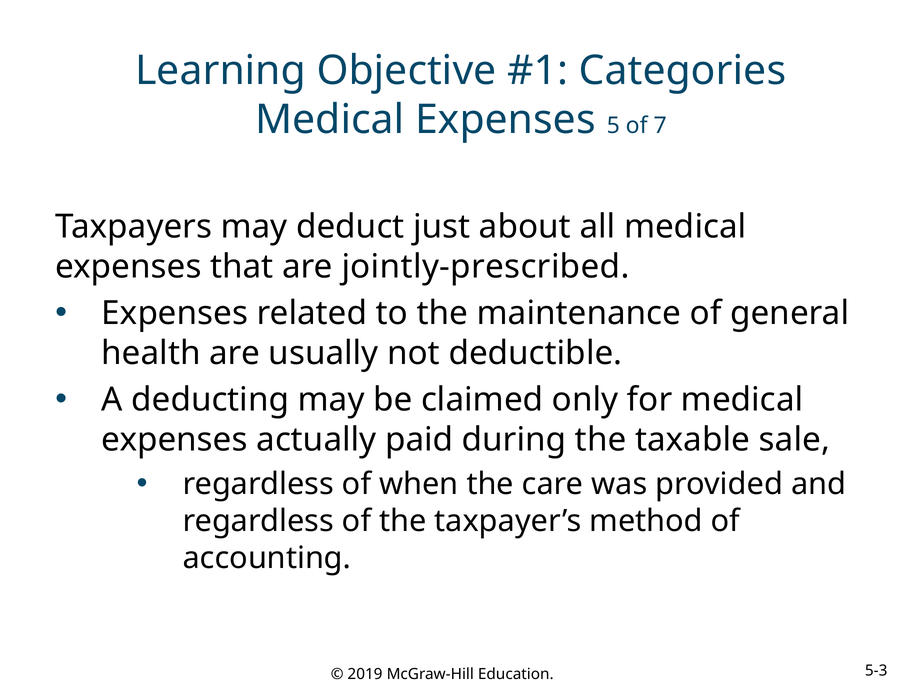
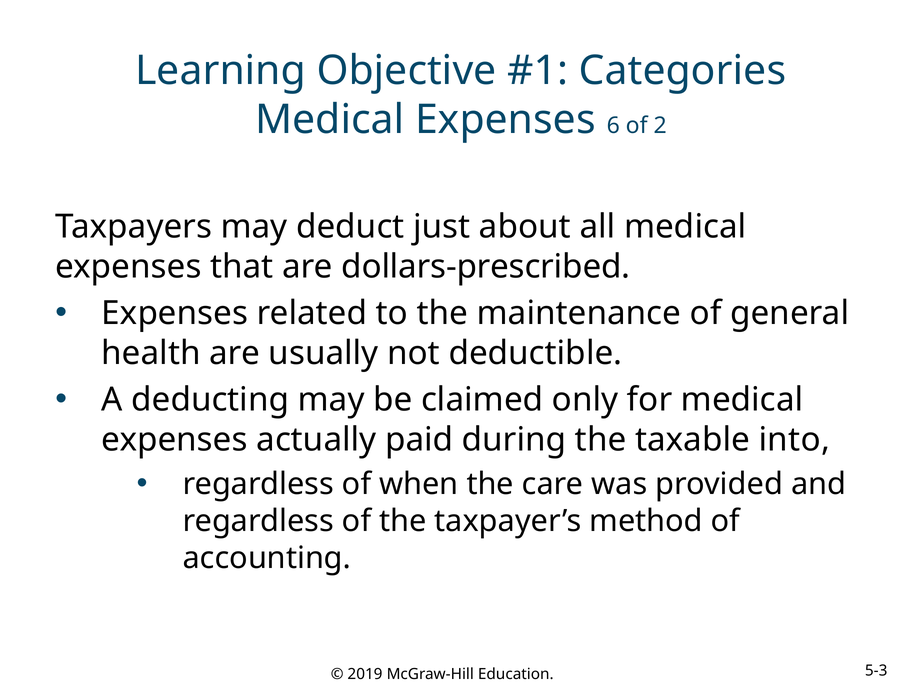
5: 5 -> 6 (613, 126)
7: 7 -> 2 (660, 126)
jointly-prescribed: jointly-prescribed -> dollars-prescribed (486, 267)
sale: sale -> into (794, 440)
